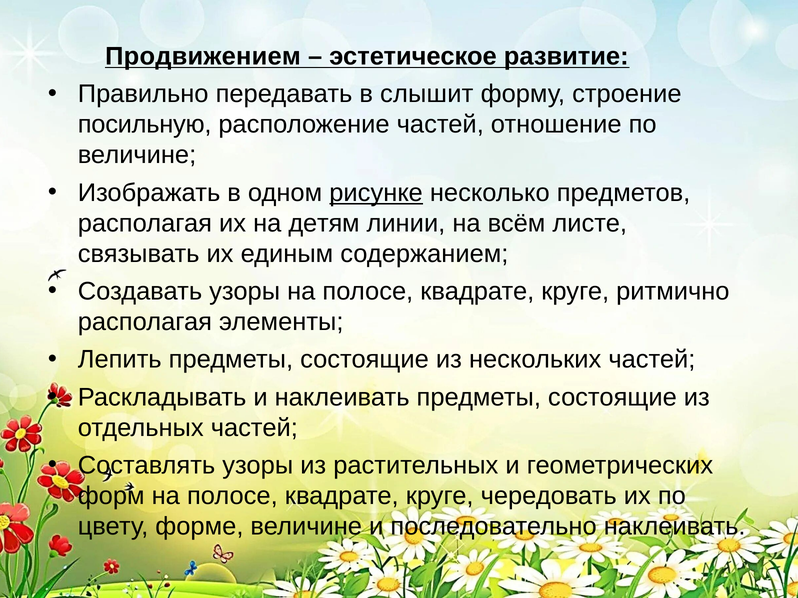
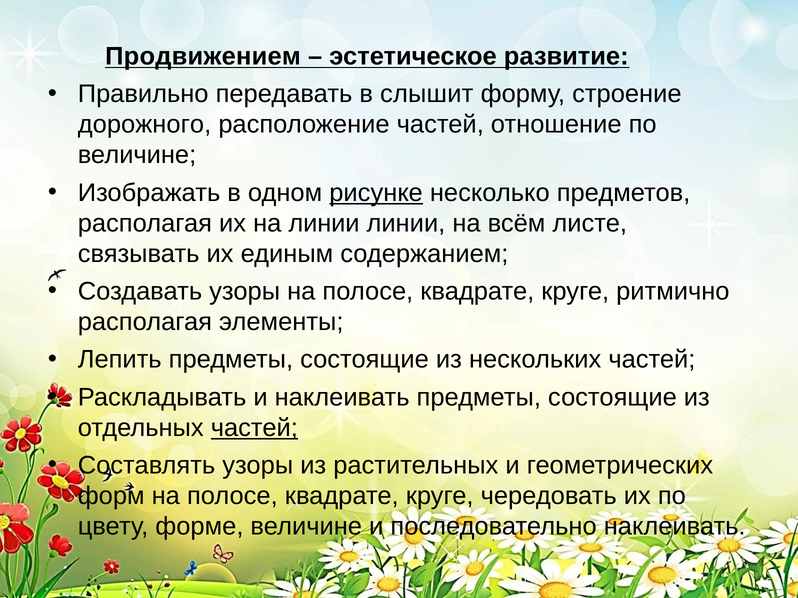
посильную: посильную -> дорожного (145, 125)
на детям: детям -> линии (324, 223)
частей underline: none -> present (254, 428)
